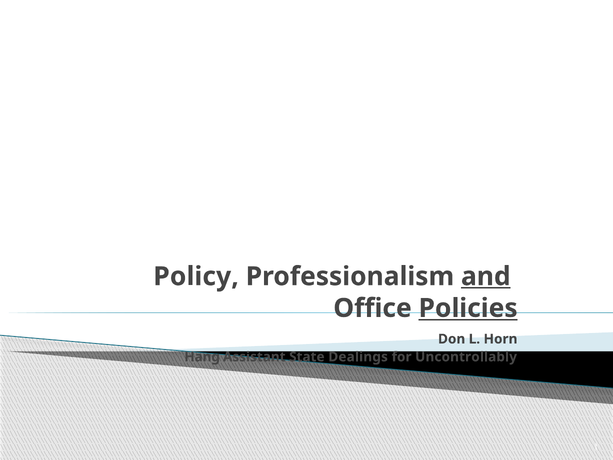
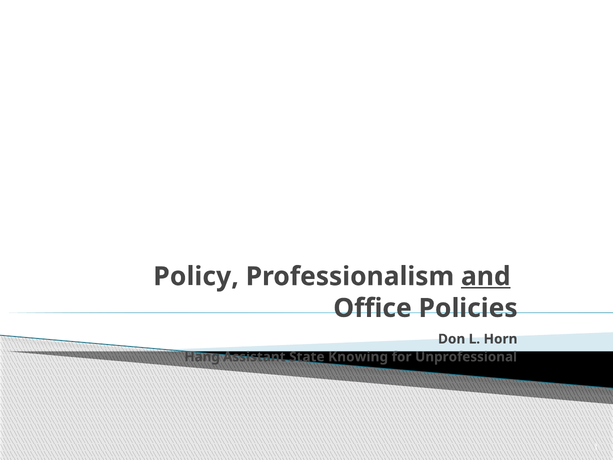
Policies underline: present -> none (468, 308)
Dealings: Dealings -> Knowing (358, 357)
Uncontrollably: Uncontrollably -> Unprofessional (466, 357)
